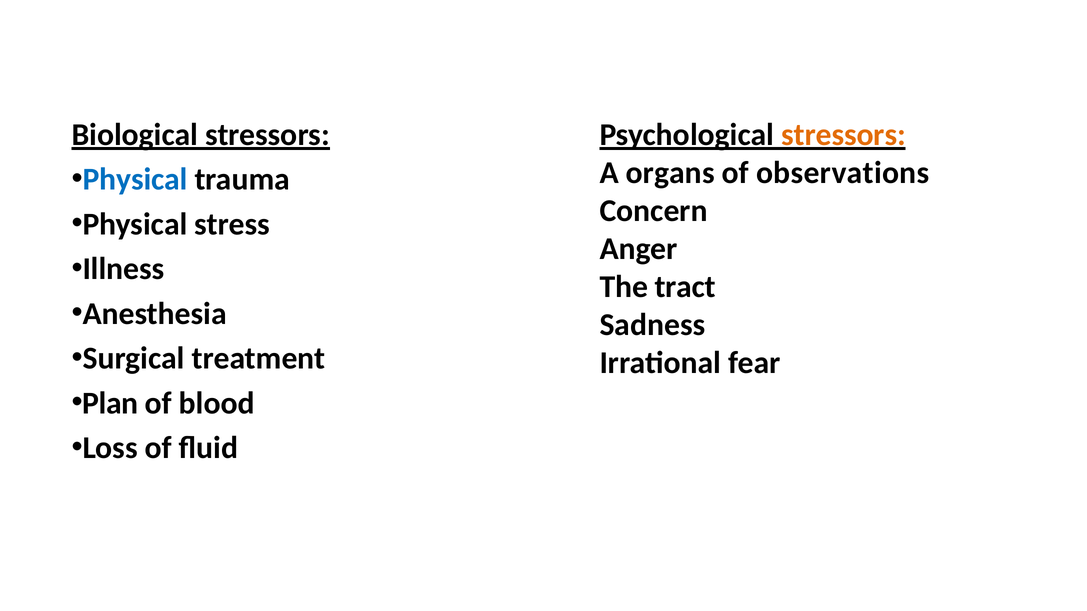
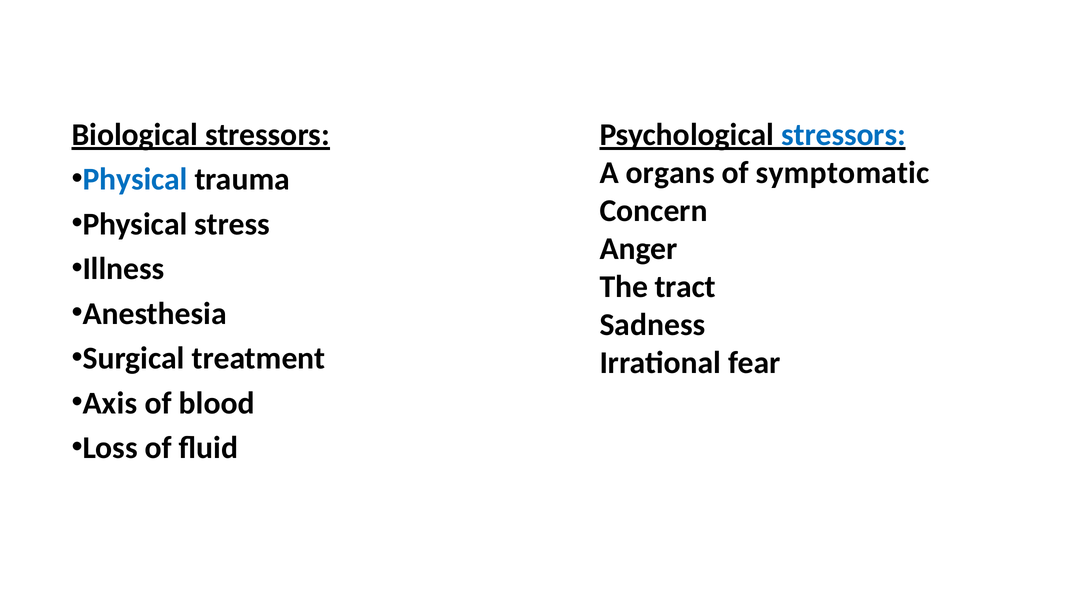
stressors colour: orange -> blue (844, 135)
observations: observations -> symptomatic (843, 173)
Plan: Plan -> Axis (110, 403)
